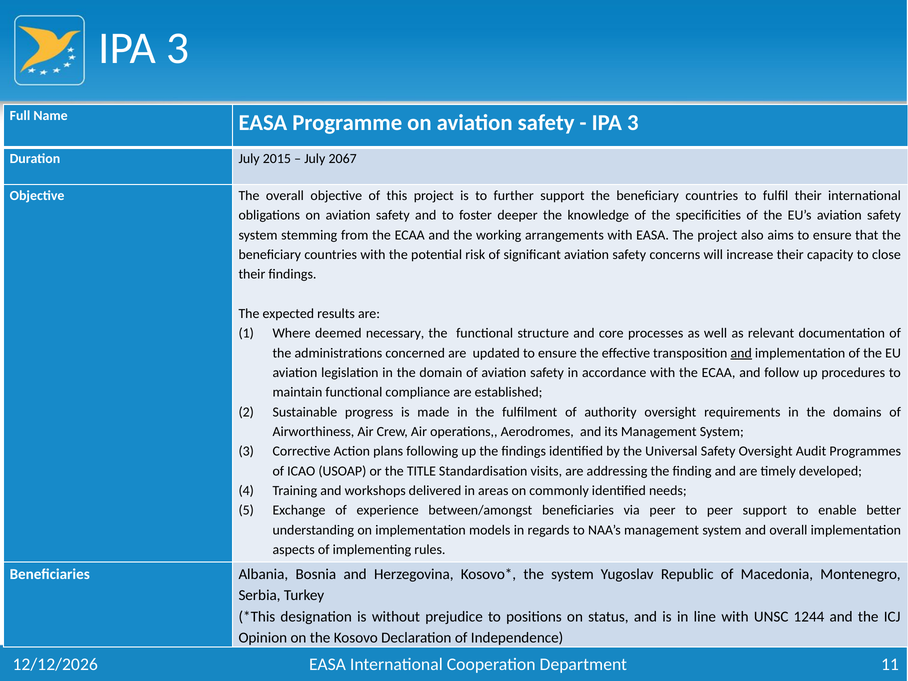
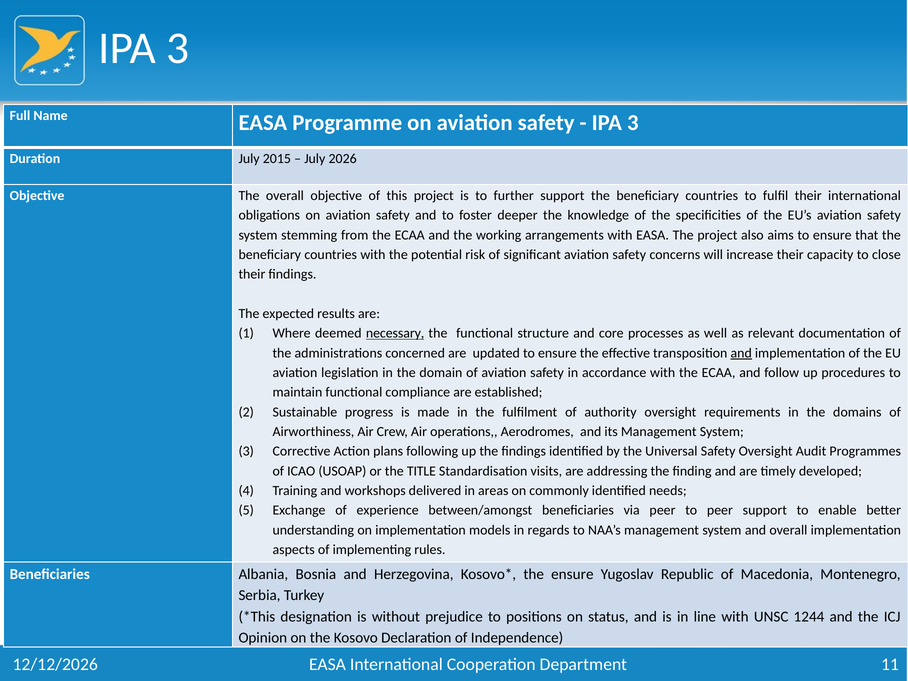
2067: 2067 -> 2026 (343, 159)
necessary underline: none -> present (395, 333)
the system: system -> ensure (572, 574)
